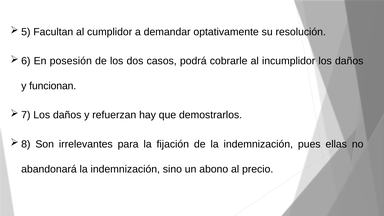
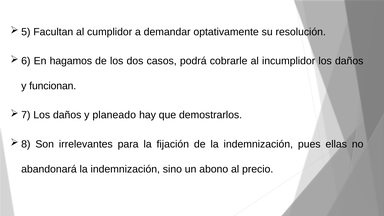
posesión: posesión -> hagamos (71, 61)
refuerzan: refuerzan -> planeado (114, 115)
